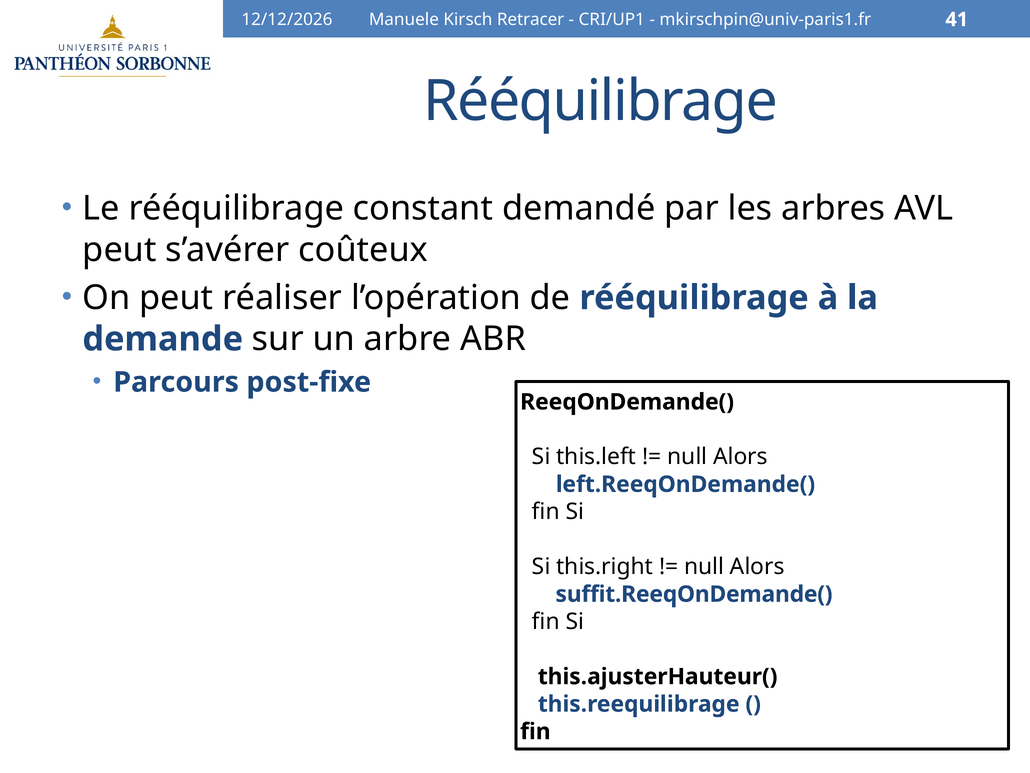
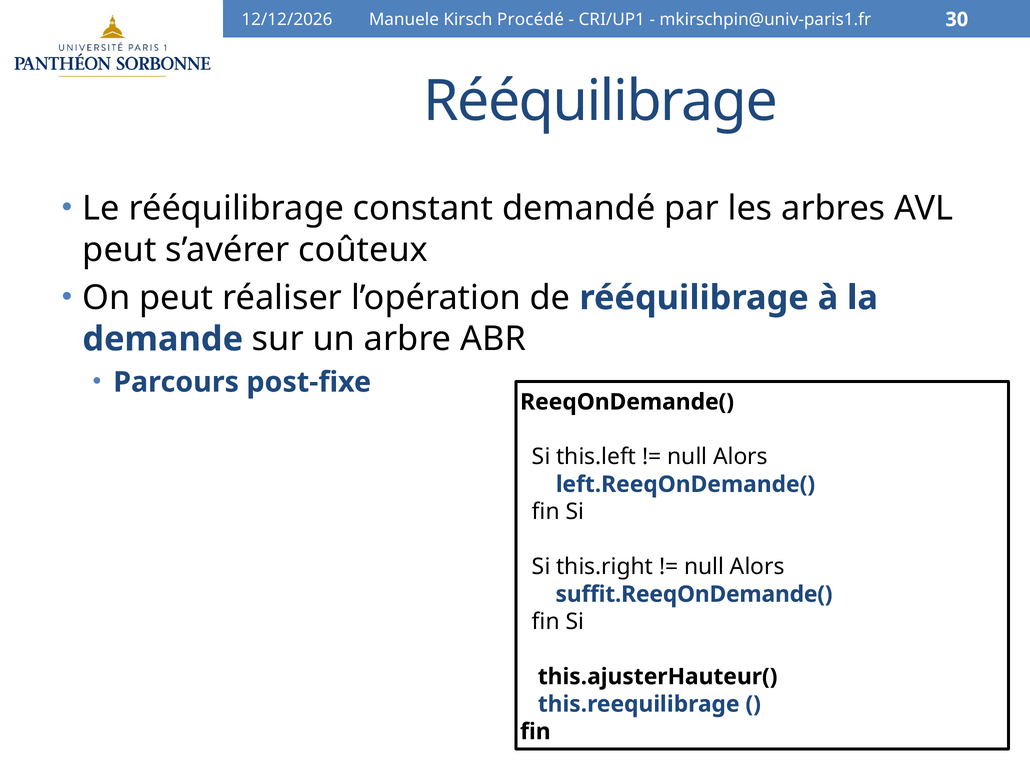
Retracer: Retracer -> Procédé (530, 20)
41: 41 -> 30 (957, 20)
